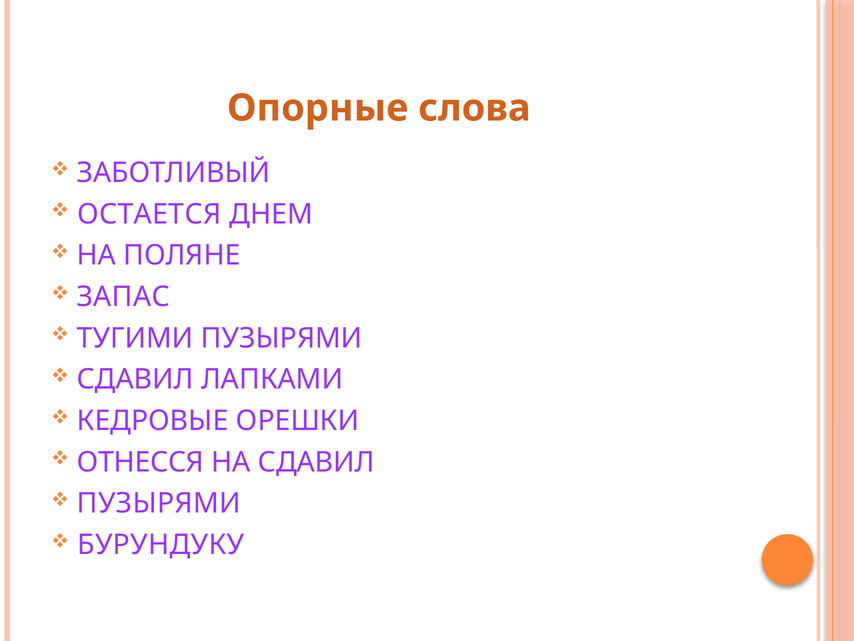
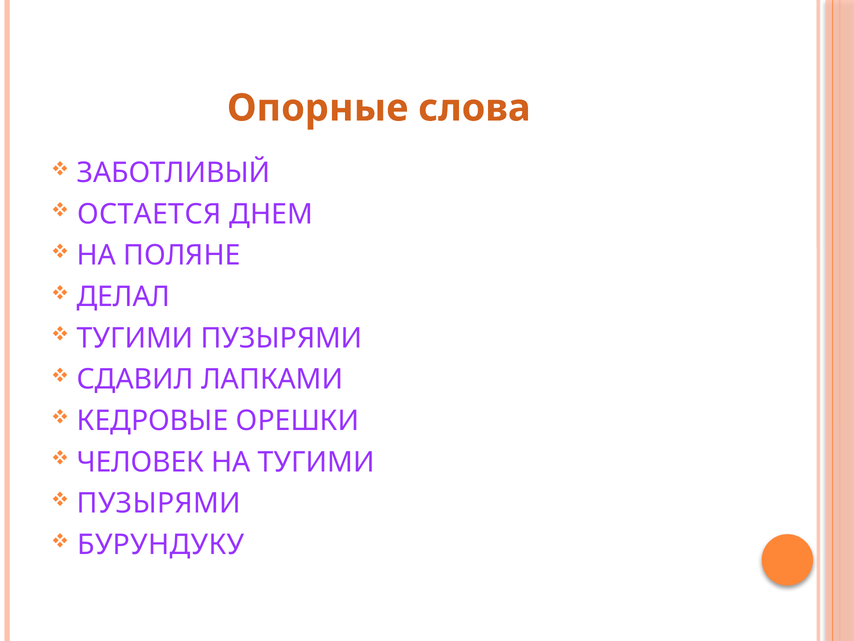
ЗАПАС: ЗАПАС -> ДЕЛАЛ (124, 297)
ОТНЕССЯ: ОТНЕССЯ -> ЧЕЛОВЕК (140, 462)
НА СДАВИЛ: СДАВИЛ -> ТУГИМИ (316, 462)
